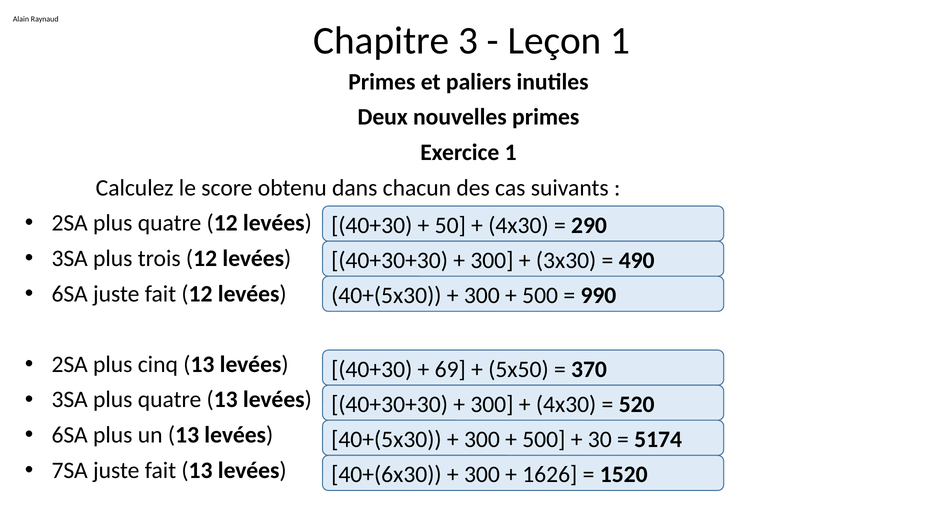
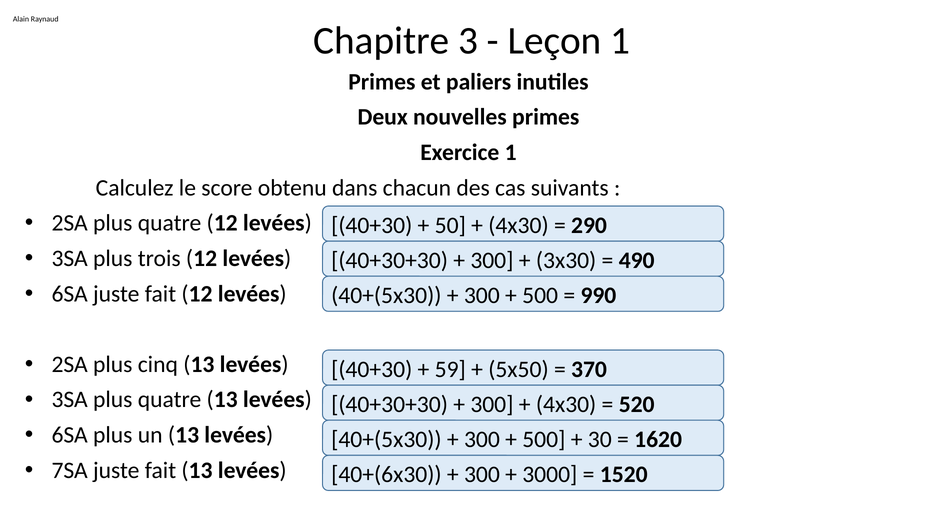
69: 69 -> 59 (450, 369)
5174: 5174 -> 1620 (658, 439)
1626: 1626 -> 3000 (550, 475)
